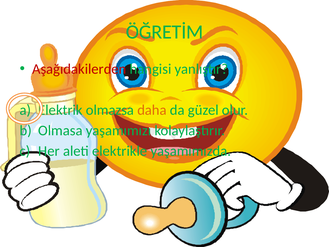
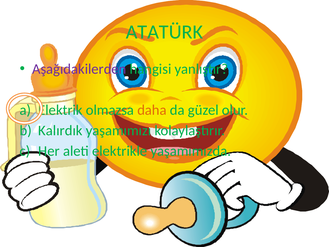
ÖĞRETİM: ÖĞRETİM -> ATATÜRK (164, 32)
Aşağıdakilerden colour: red -> purple (79, 69)
Olmasa: Olmasa -> Kalırdık (60, 130)
